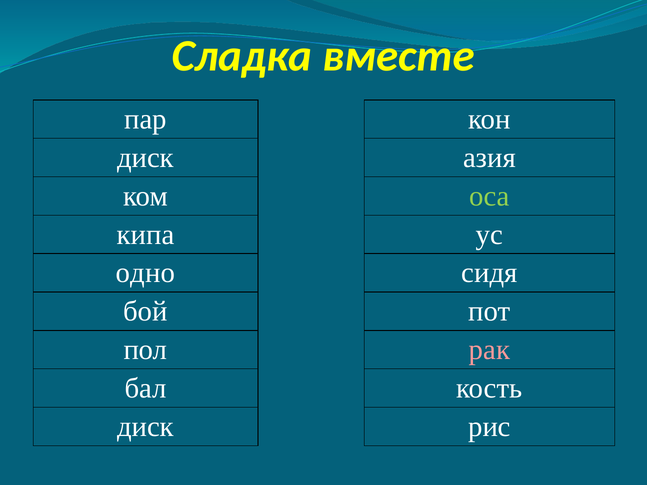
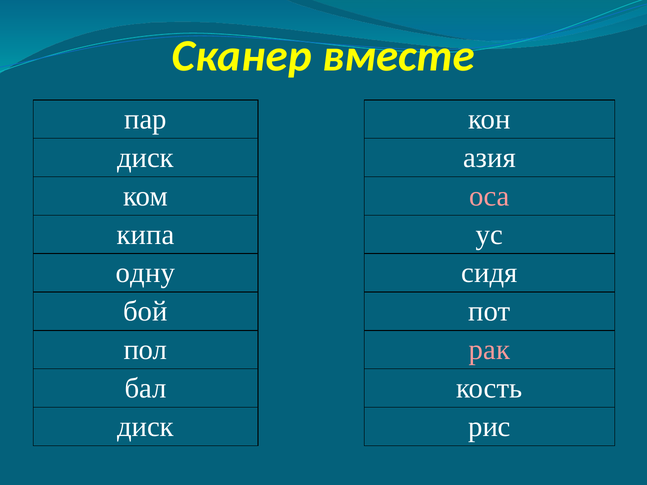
Сладка: Сладка -> Сканер (242, 56)
оса colour: light green -> pink (489, 196)
одно: одно -> одну (145, 273)
